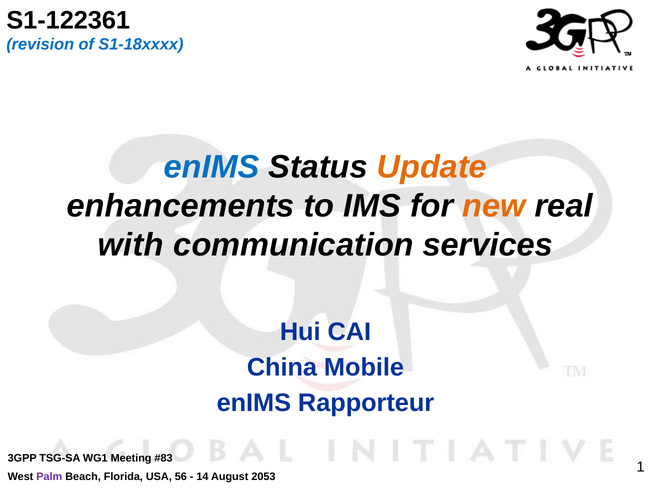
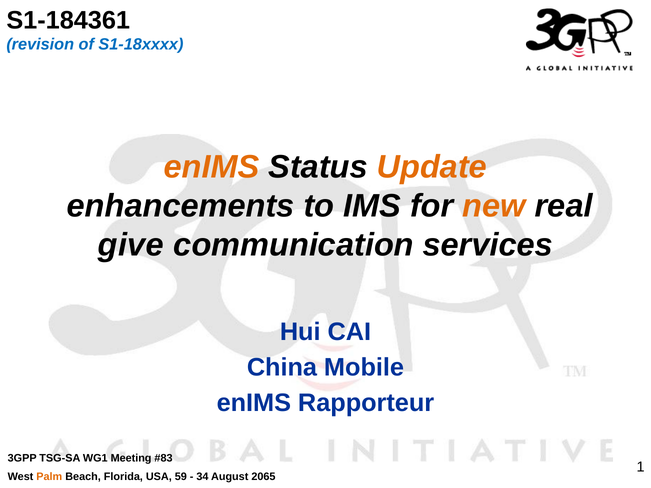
S1-122361: S1-122361 -> S1-184361 (68, 20)
enIMS colour: blue -> orange (212, 167)
with: with -> give (131, 245)
Palm colour: purple -> orange (49, 477)
56: 56 -> 59 (181, 477)
14: 14 -> 34 (202, 477)
2053: 2053 -> 2065 (263, 477)
